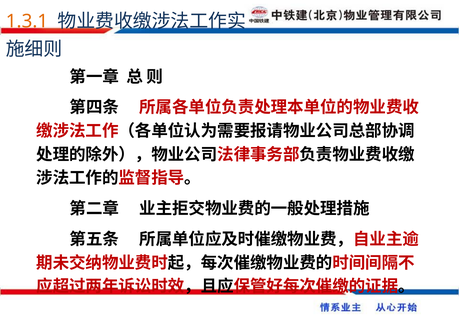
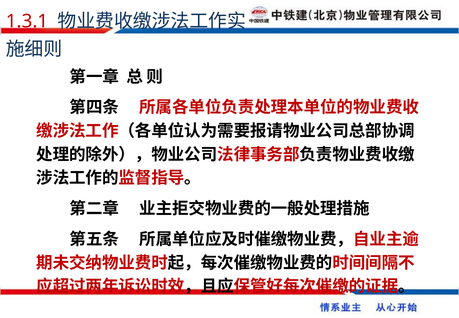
1.3.1 colour: orange -> red (27, 21)
